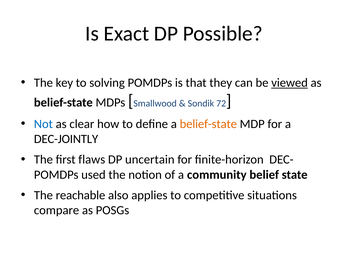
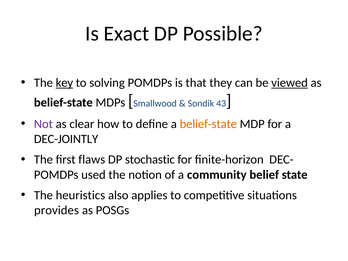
key underline: none -> present (64, 83)
72: 72 -> 43 (221, 104)
Not colour: blue -> purple (43, 124)
uncertain: uncertain -> stochastic (150, 160)
reachable: reachable -> heuristics (80, 195)
compare: compare -> provides (56, 210)
